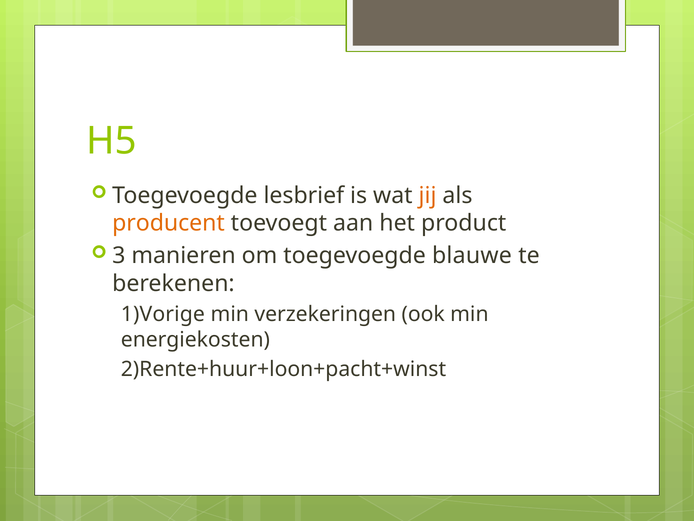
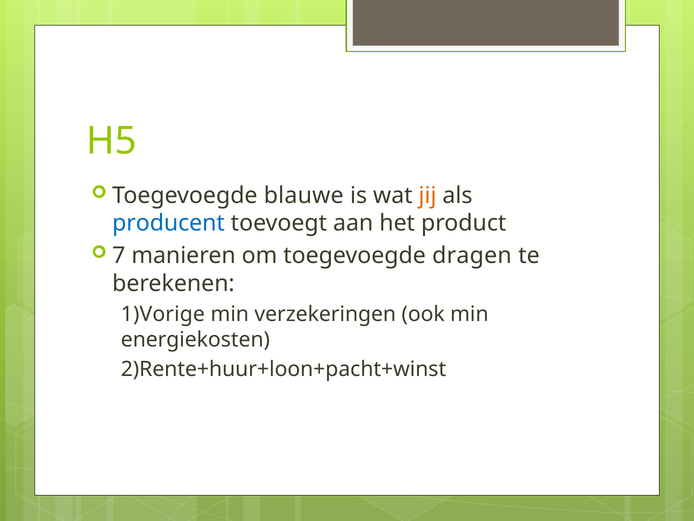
lesbrief: lesbrief -> blauwe (304, 195)
producent colour: orange -> blue (169, 223)
3: 3 -> 7 (119, 255)
blauwe: blauwe -> dragen (472, 255)
